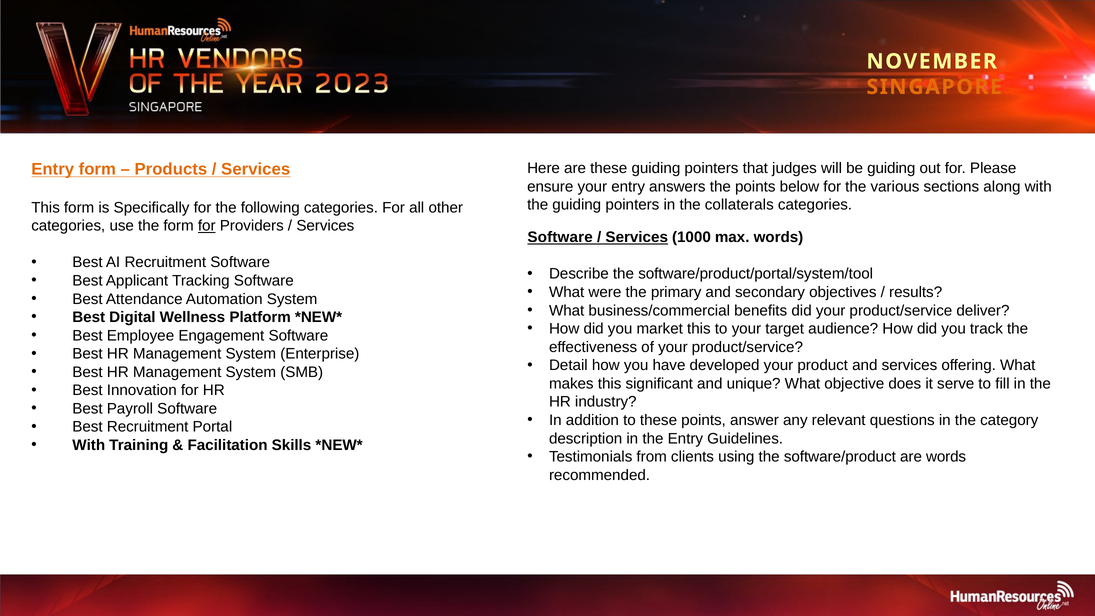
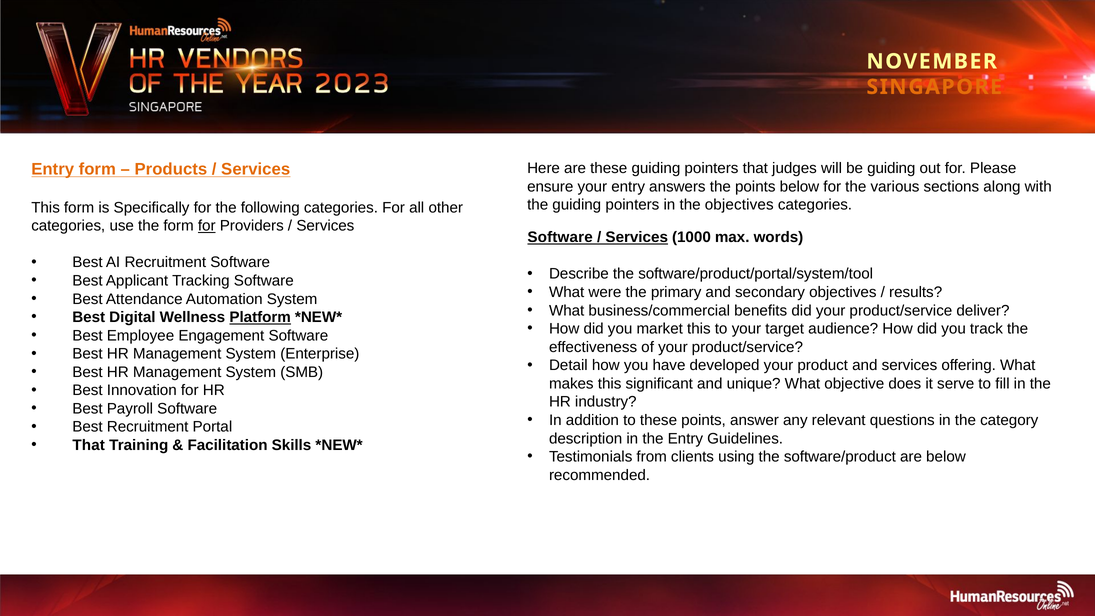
the collaterals: collaterals -> objectives (739, 205)
Platform underline: none -> present (260, 317)
With: With -> That (89, 445)
are words: words -> below (946, 457)
